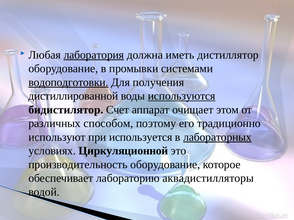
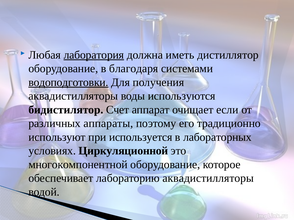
промывки: промывки -> благодаря (134, 69)
дистиллированной: дистиллированной -> аквадистилляторы (73, 96)
используются underline: present -> none (182, 96)
этом: этом -> если (227, 110)
способом: способом -> аппараты (108, 124)
лабораторных underline: present -> none (217, 137)
производительность: производительность -> многокомпонентной (78, 165)
